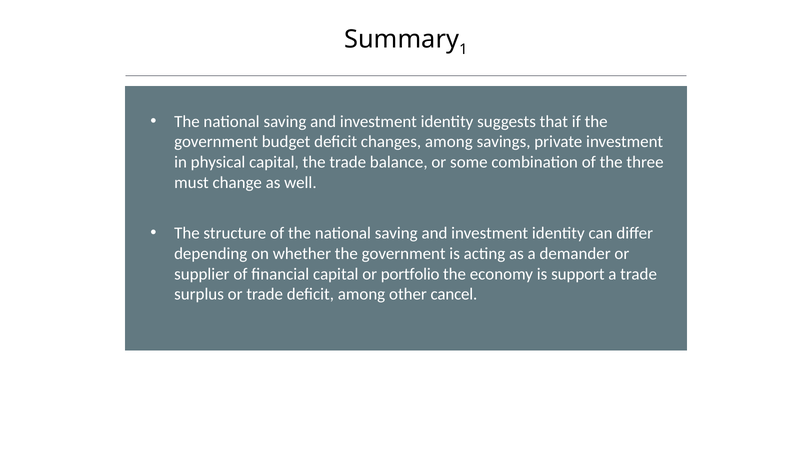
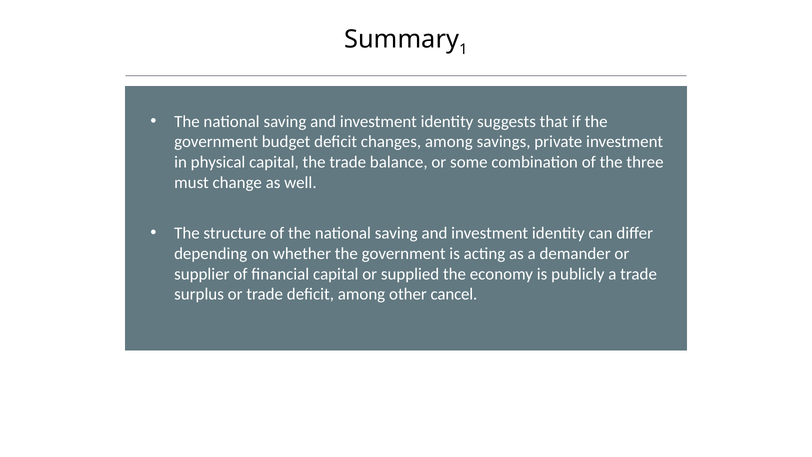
portfolio: portfolio -> supplied (410, 274)
support: support -> publicly (578, 274)
